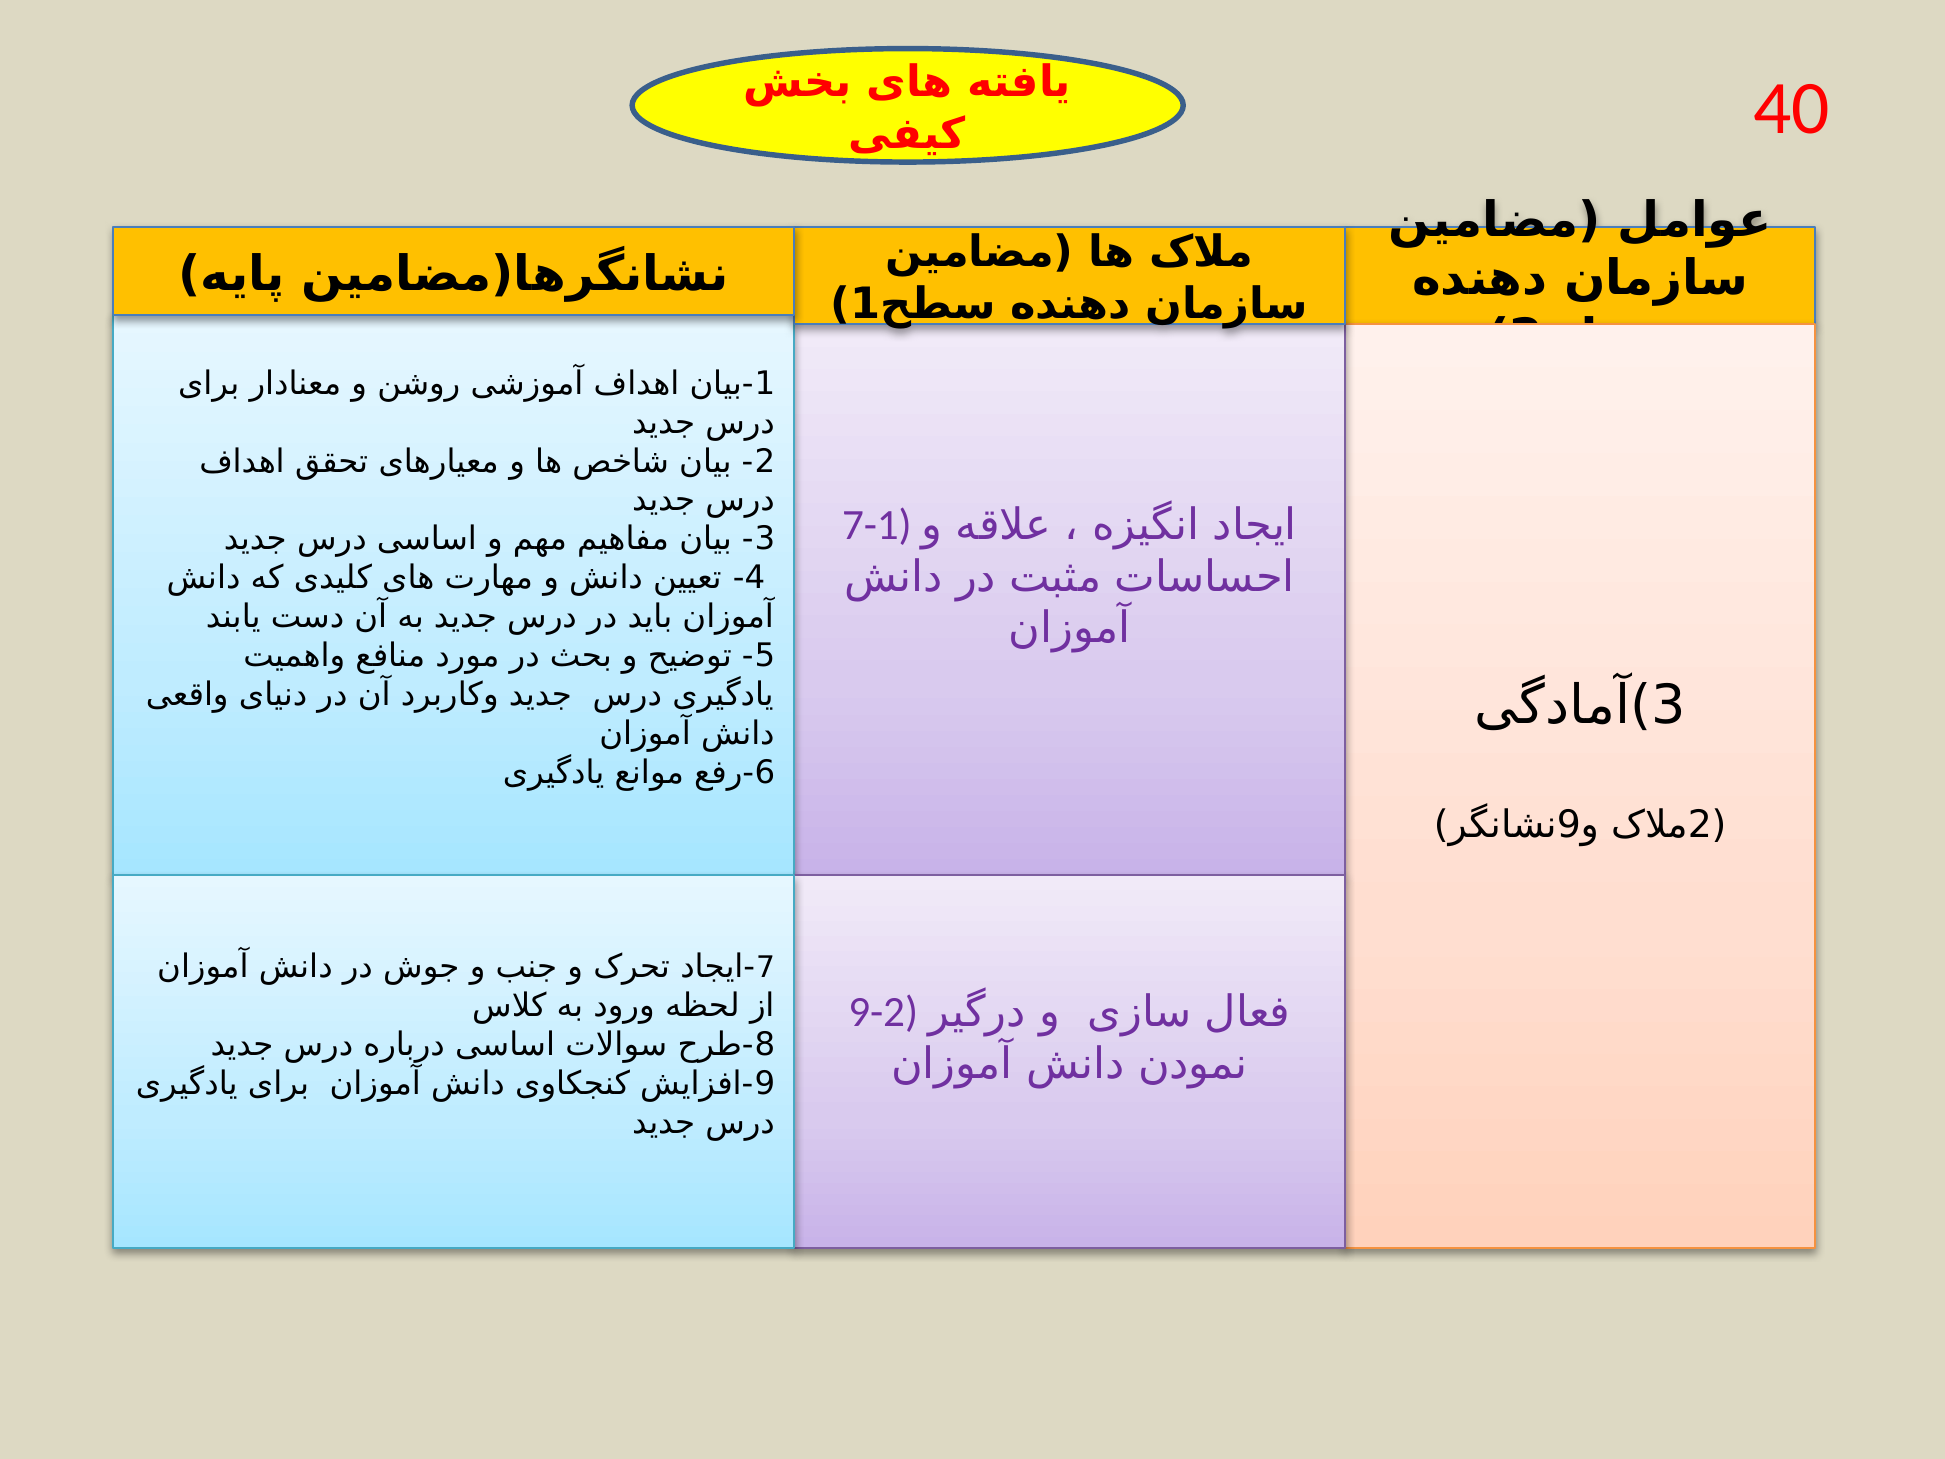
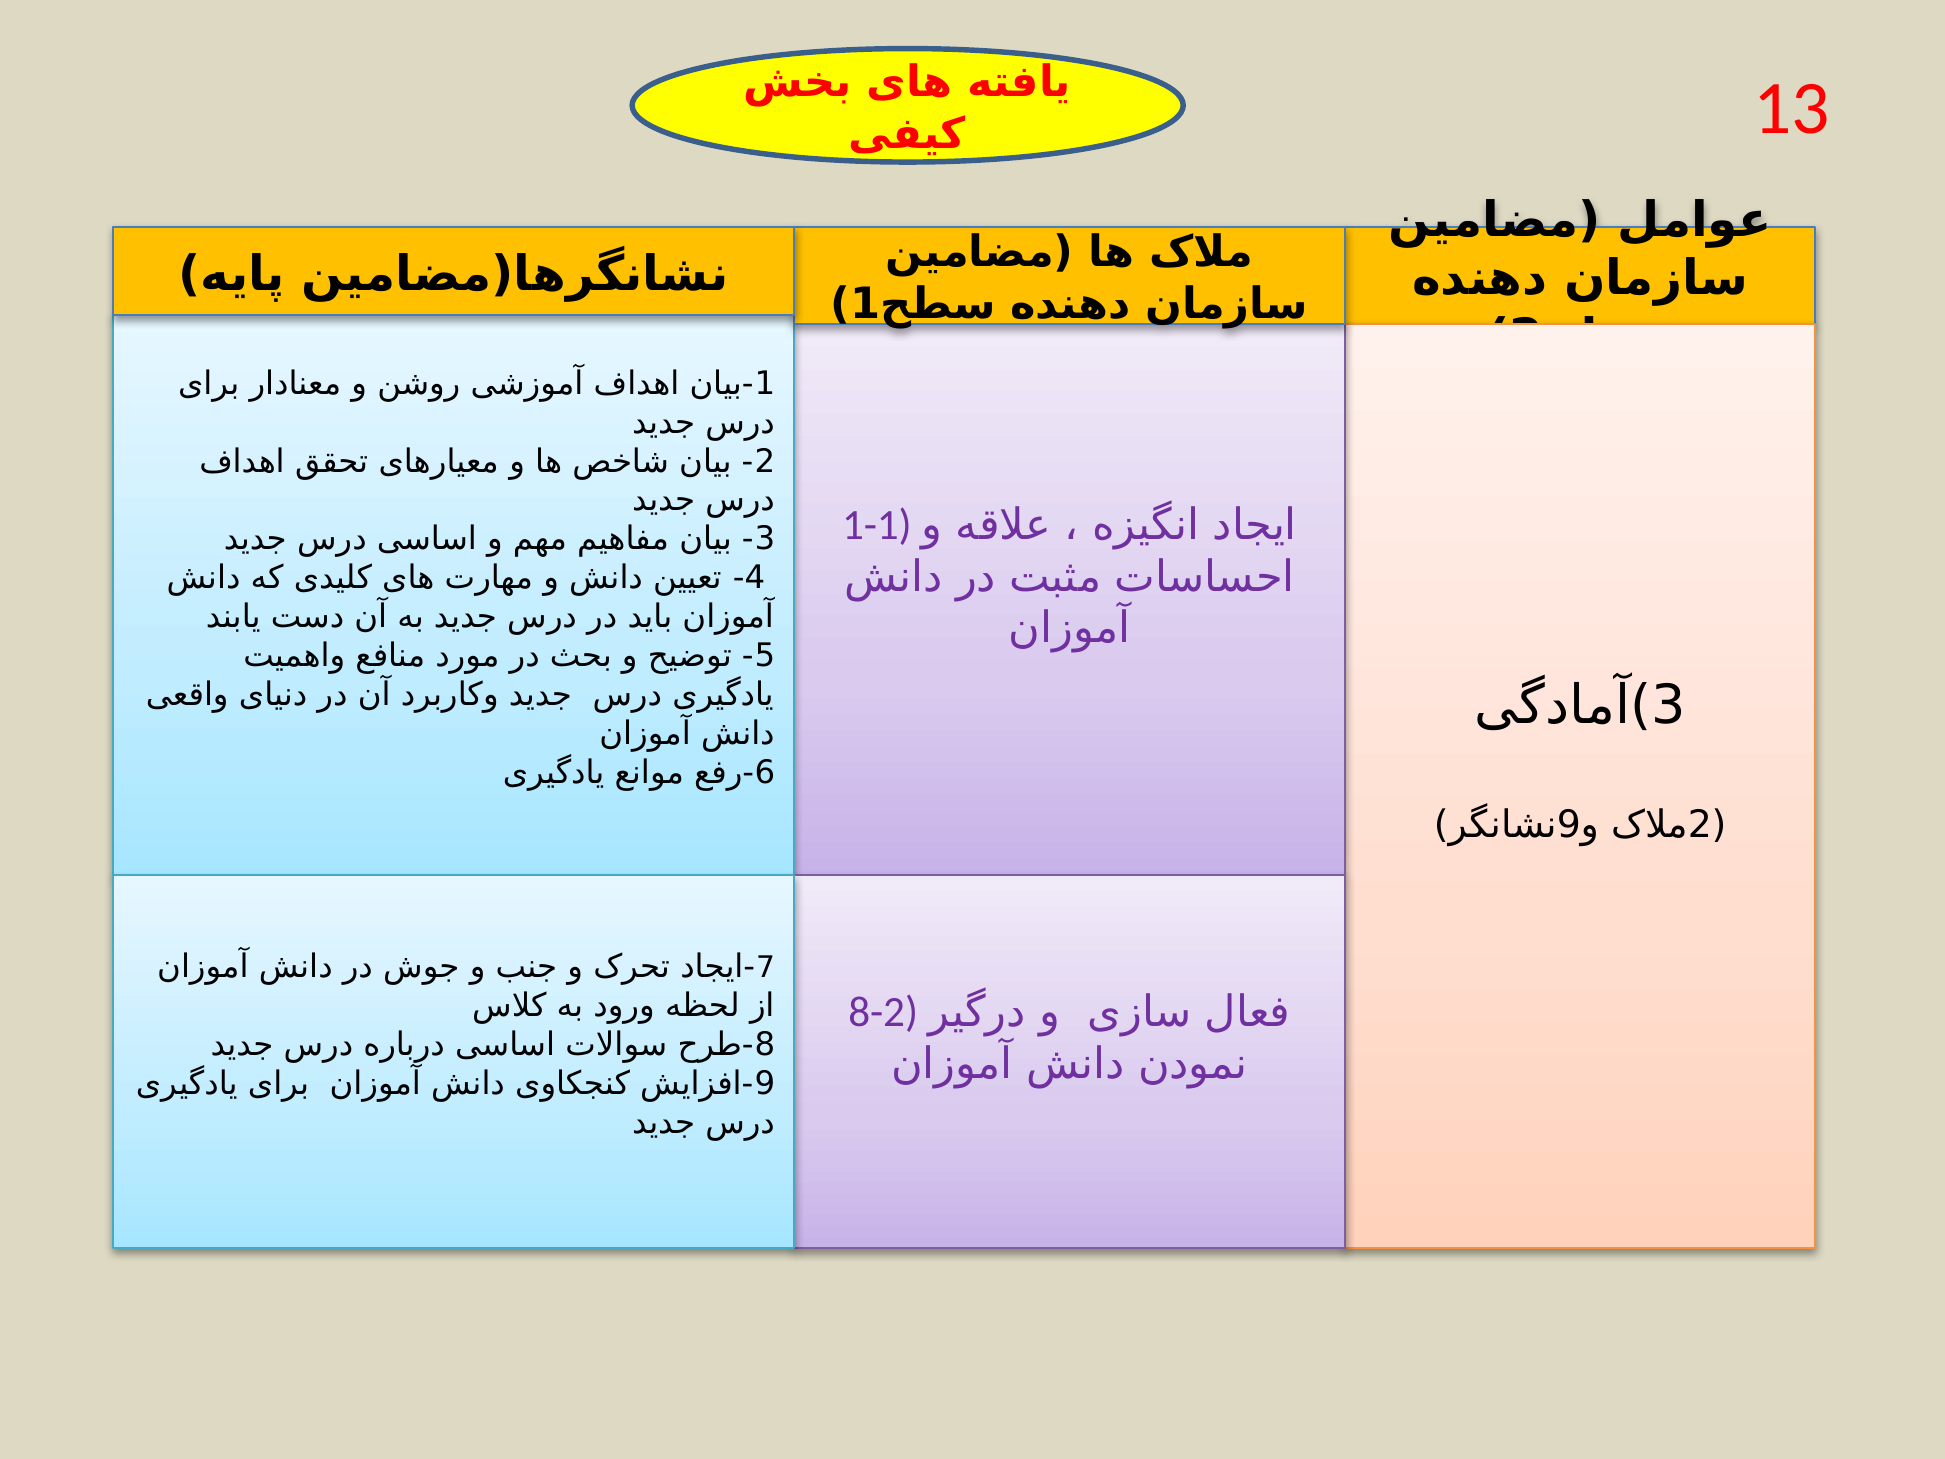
40: 40 -> 13 (1792, 109)
7-1: 7-1 -> 1-1 (877, 525)
9-2: 9-2 -> 8-2 (883, 1012)
